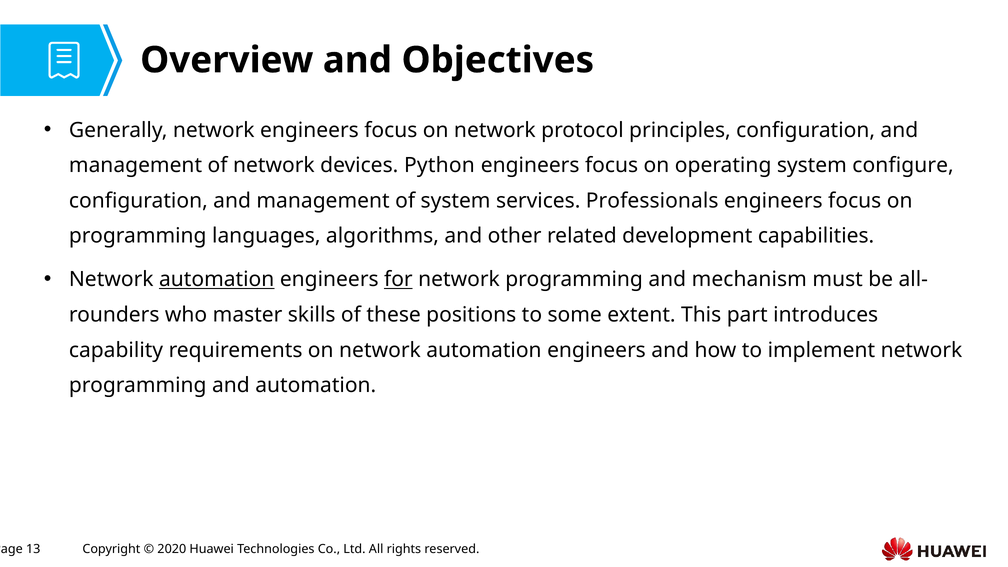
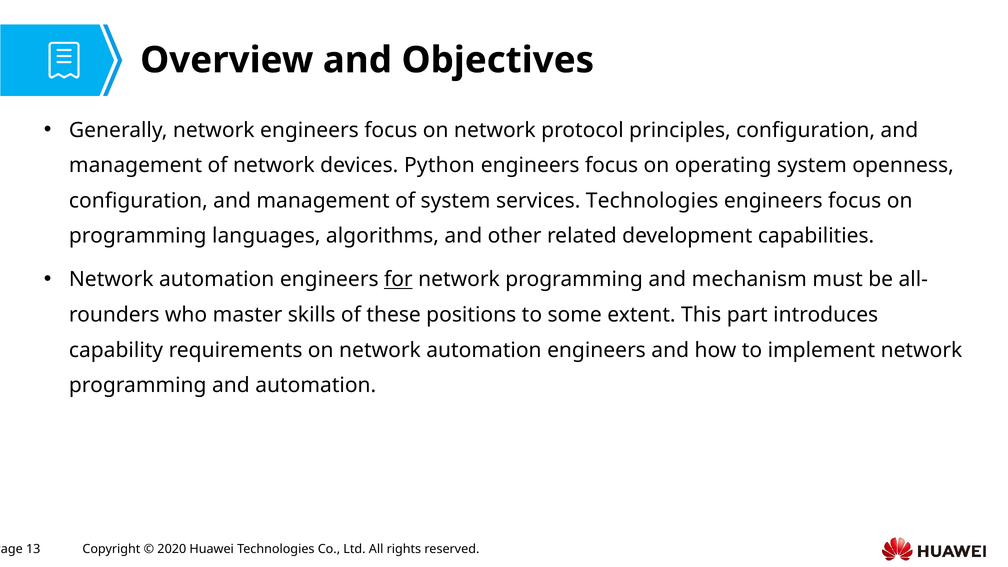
configure: configure -> openness (903, 165)
services Professionals: Professionals -> Technologies (652, 201)
automation underline: present -> none (217, 280)
